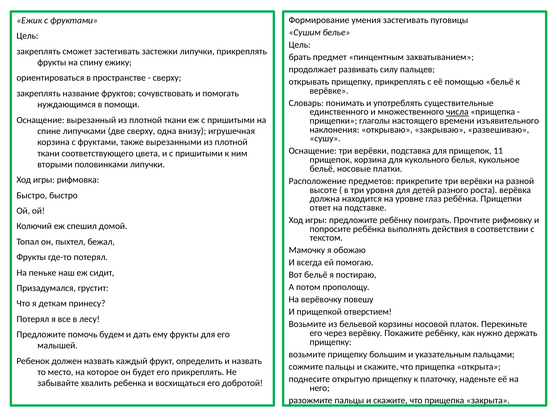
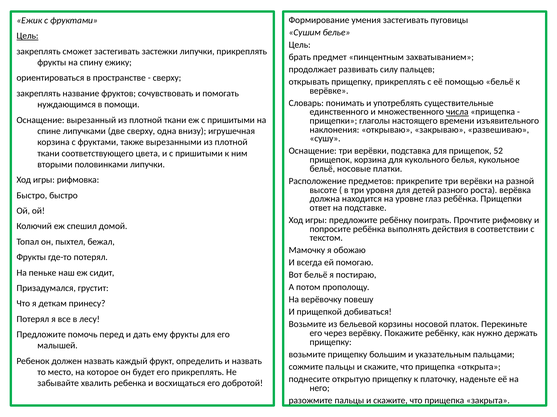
Цель underline: none -> present (27, 36)
11: 11 -> 52 (498, 151)
отверстием: отверстием -> добиваться (368, 312)
будем: будем -> перед (112, 335)
